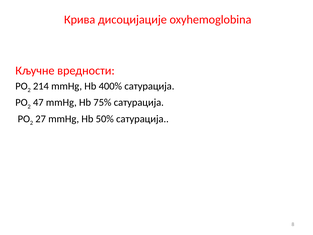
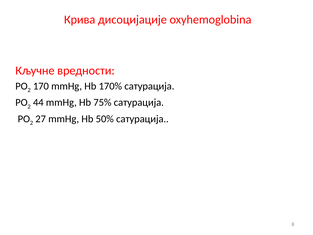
214: 214 -> 170 (41, 86)
400%: 400% -> 170% (110, 86)
47: 47 -> 44 (38, 102)
